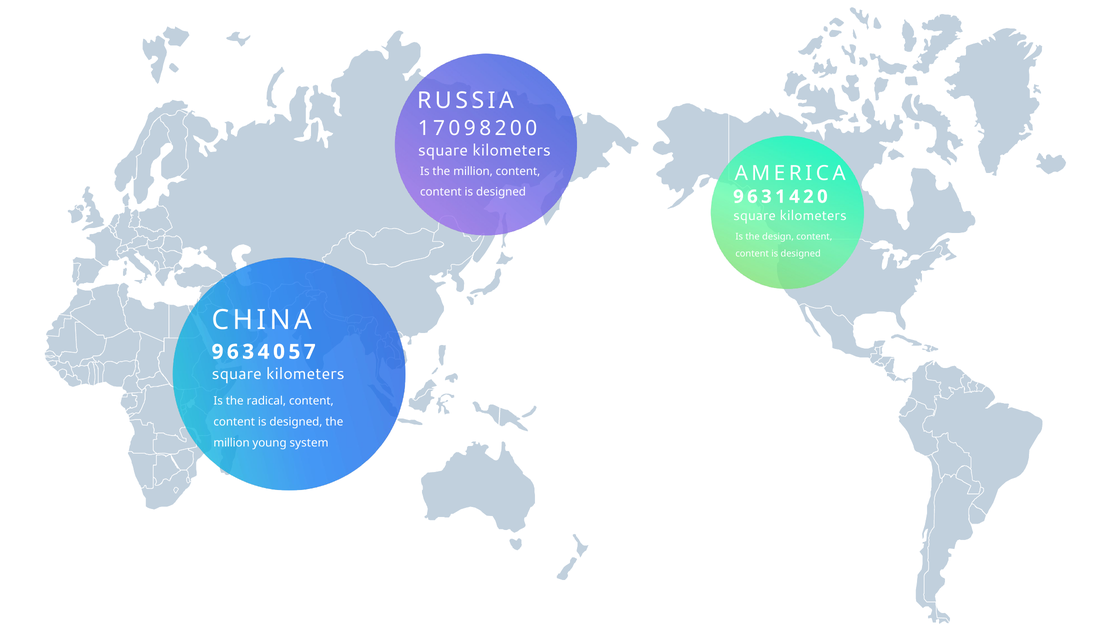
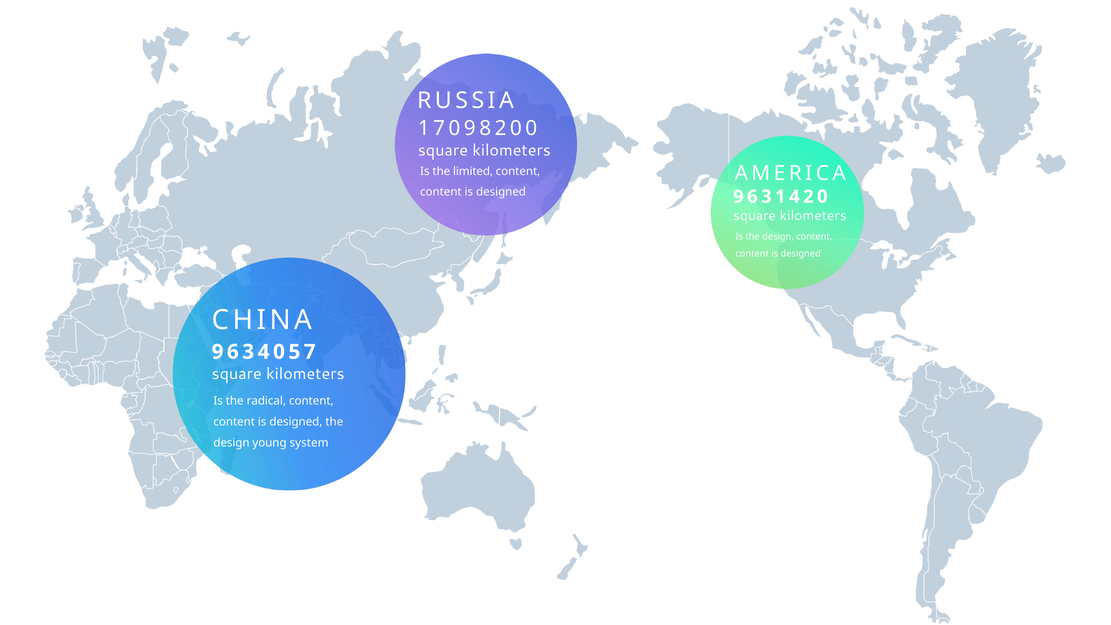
Is the million: million -> limited (473, 171)
million: million -> design (232, 443)
